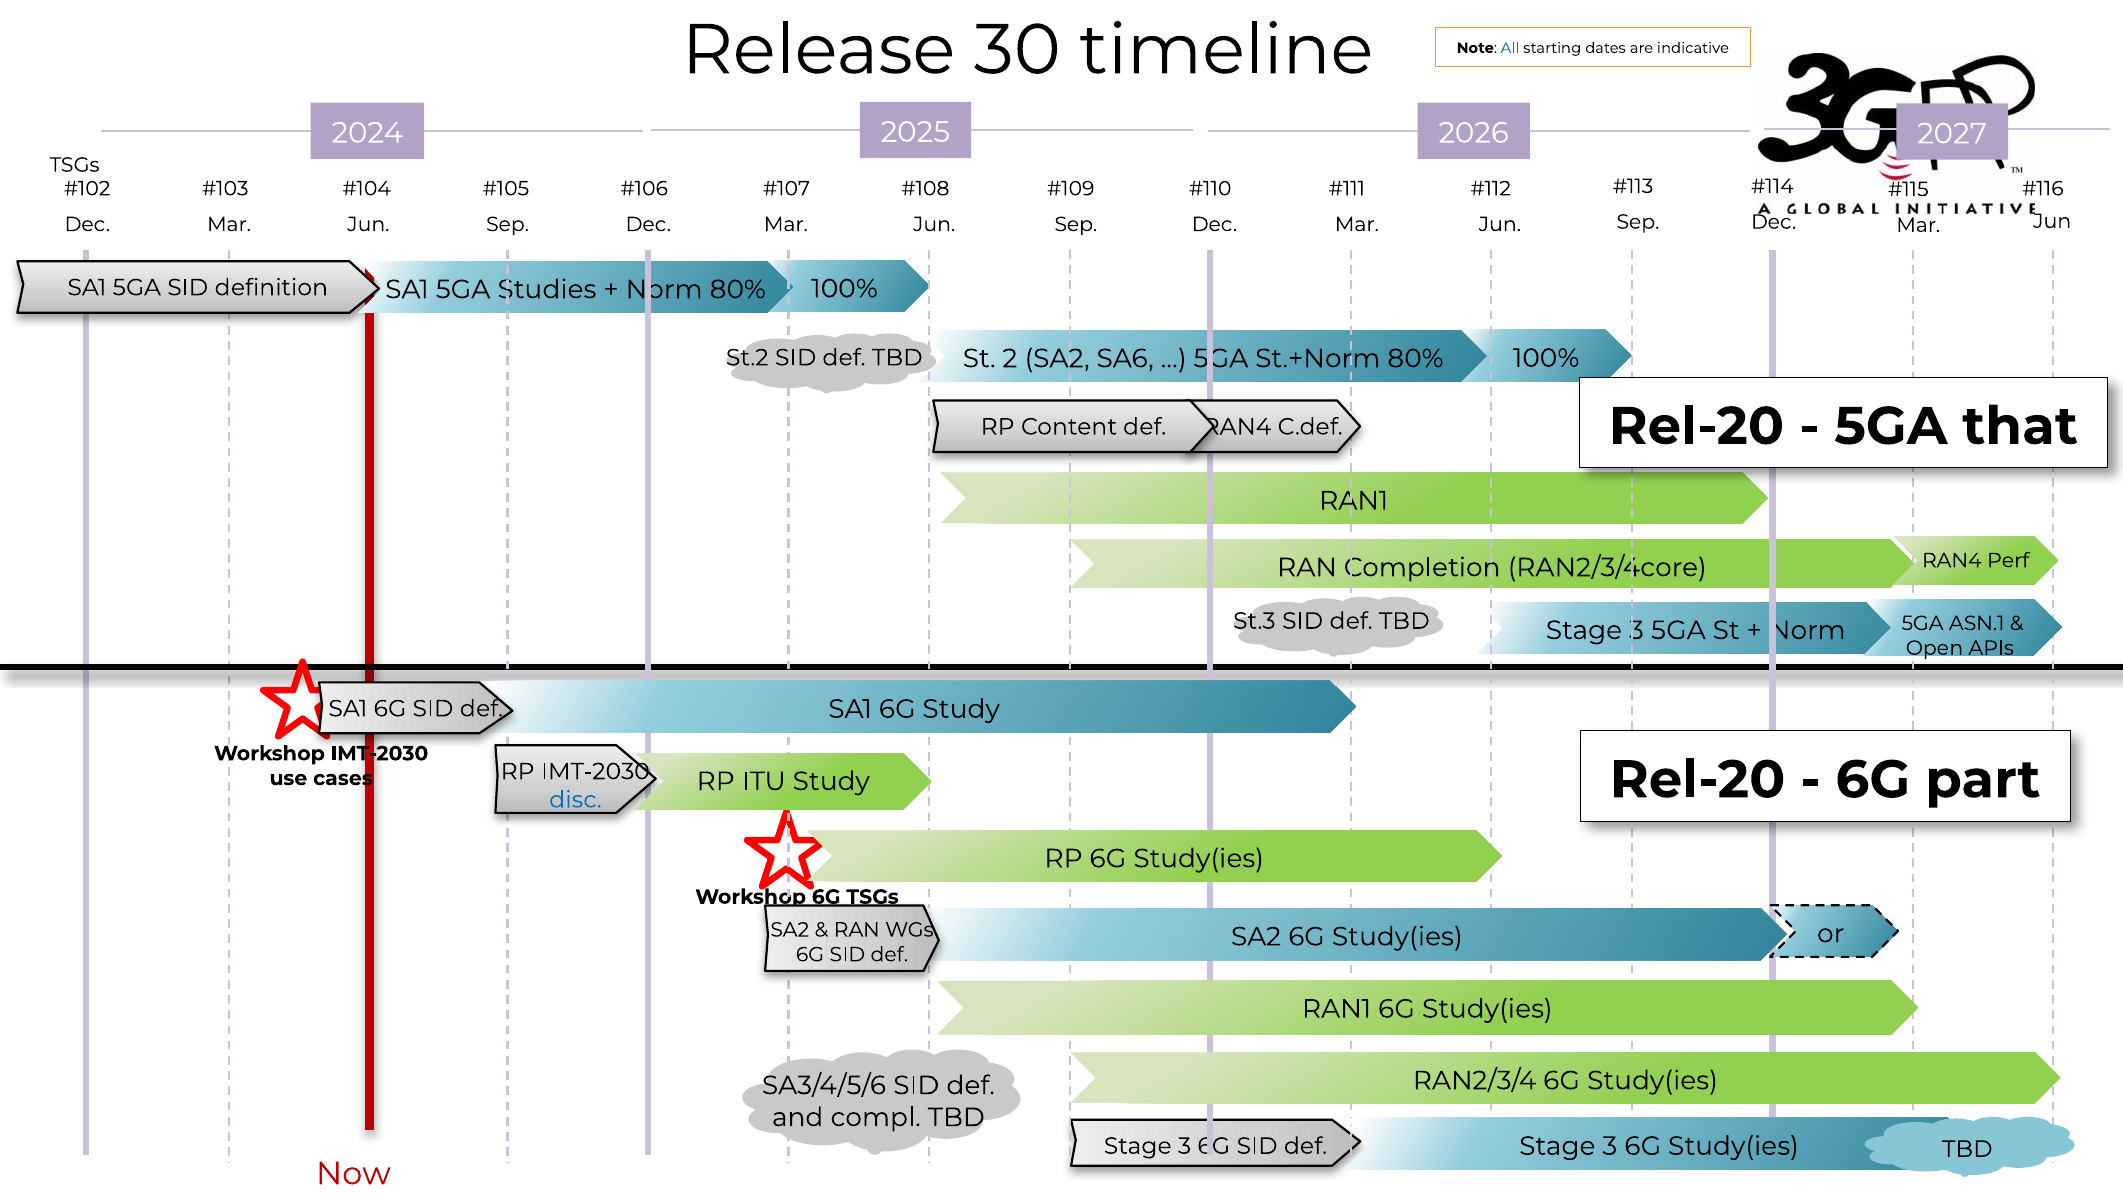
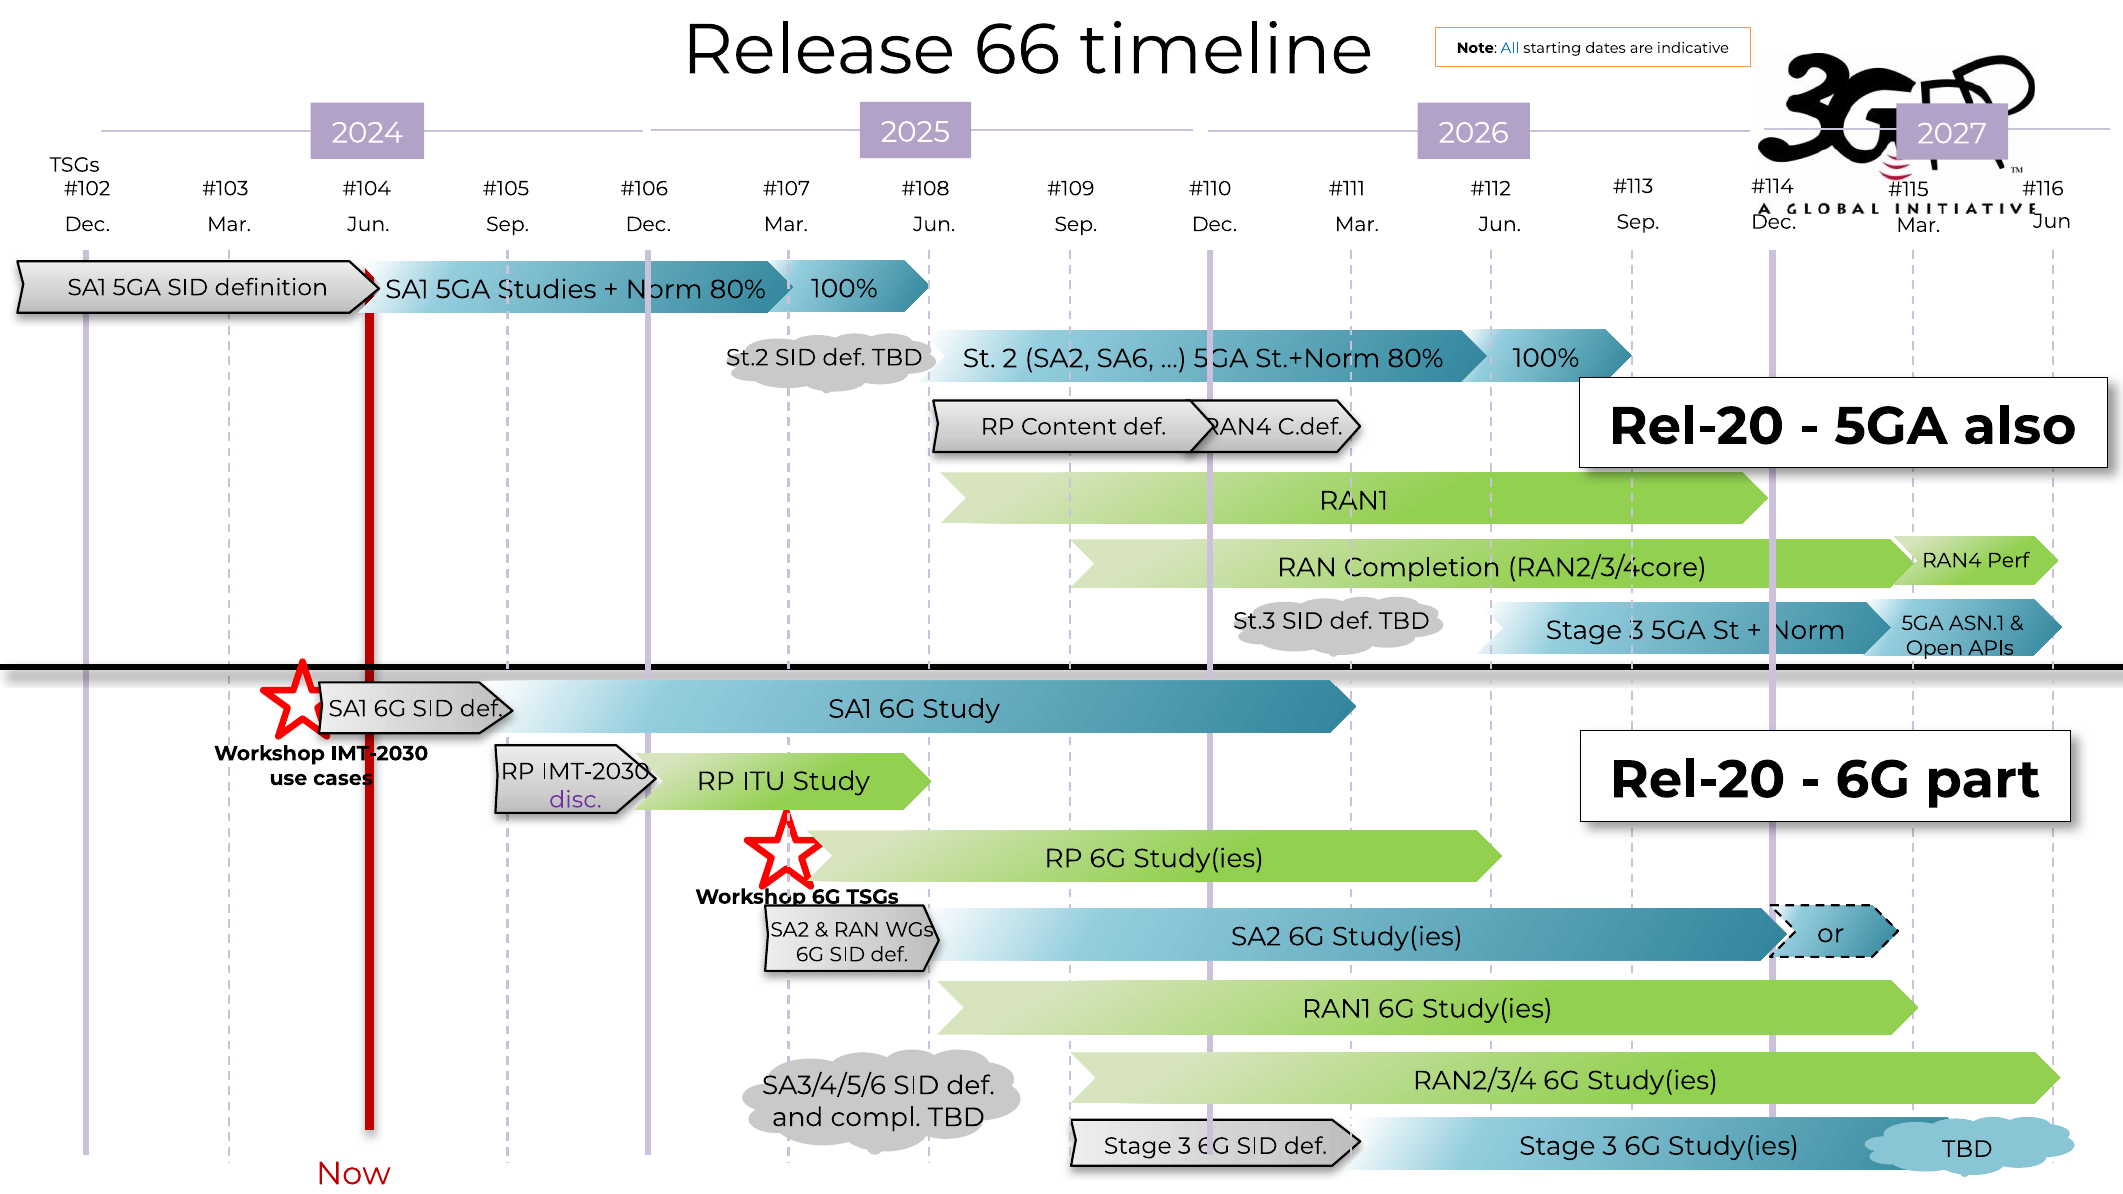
30: 30 -> 66 (1017, 50)
that: that -> also (2020, 426)
disc colour: blue -> purple (575, 800)
